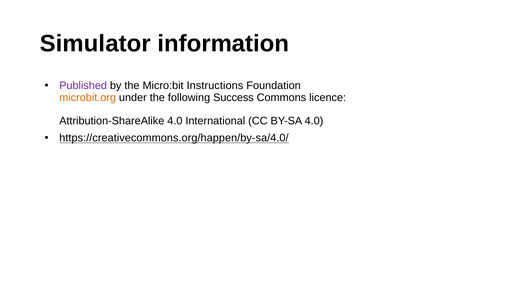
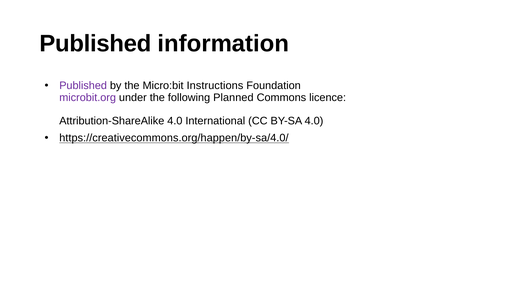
Simulator: Simulator -> Published (95, 44)
microbit.org colour: orange -> purple (88, 97)
Success: Success -> Planned (233, 97)
